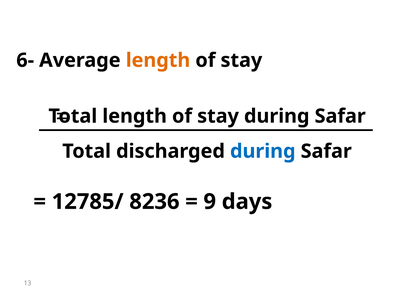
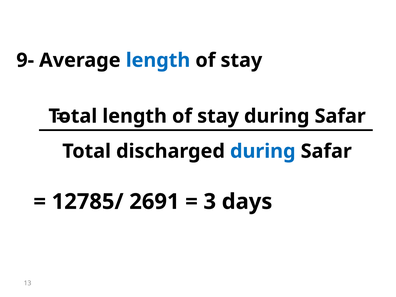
6-: 6- -> 9- (25, 60)
length colour: orange -> blue (158, 60)
8236: 8236 -> 2691 (154, 202)
9: 9 -> 3 (210, 202)
